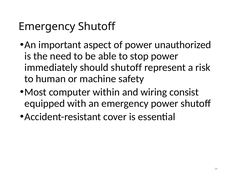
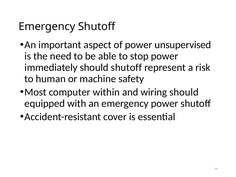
unauthorized: unauthorized -> unsupervised (183, 45)
wiring consist: consist -> should (184, 92)
